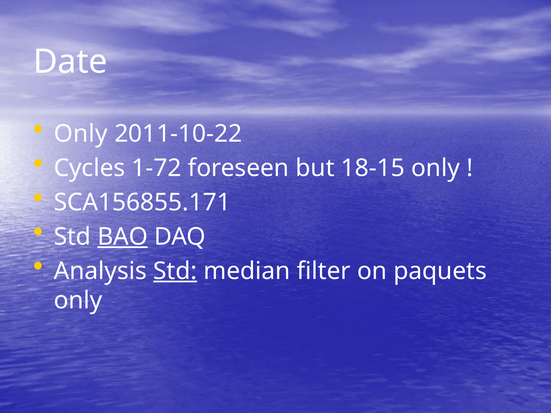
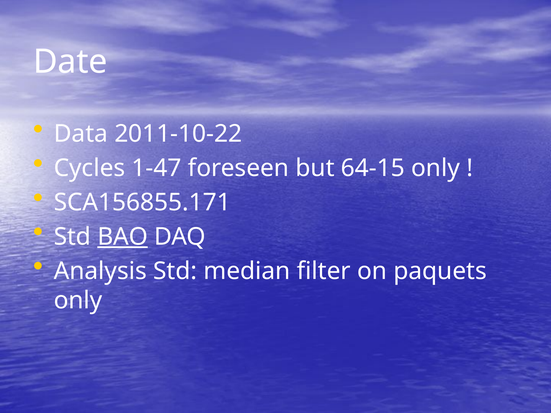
Only: Only -> Data (81, 134)
1-72: 1-72 -> 1-47 (157, 168)
18-15: 18-15 -> 64-15 (373, 168)
Std underline: present -> none (175, 271)
